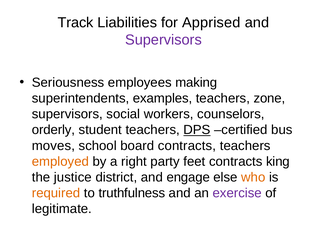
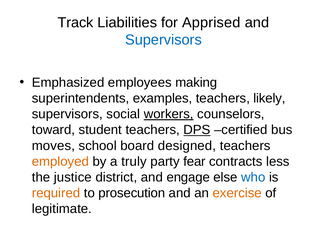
Supervisors colour: purple -> blue (163, 40)
Seriousness: Seriousness -> Emphasized (68, 83)
zone: zone -> likely (269, 98)
workers underline: none -> present (169, 114)
orderly: orderly -> toward (53, 130)
board contracts: contracts -> designed (187, 146)
right: right -> truly (134, 162)
feet: feet -> fear (194, 162)
king: king -> less (278, 162)
who colour: orange -> blue (253, 177)
truthfulness: truthfulness -> prosecution (132, 193)
exercise colour: purple -> orange (237, 193)
